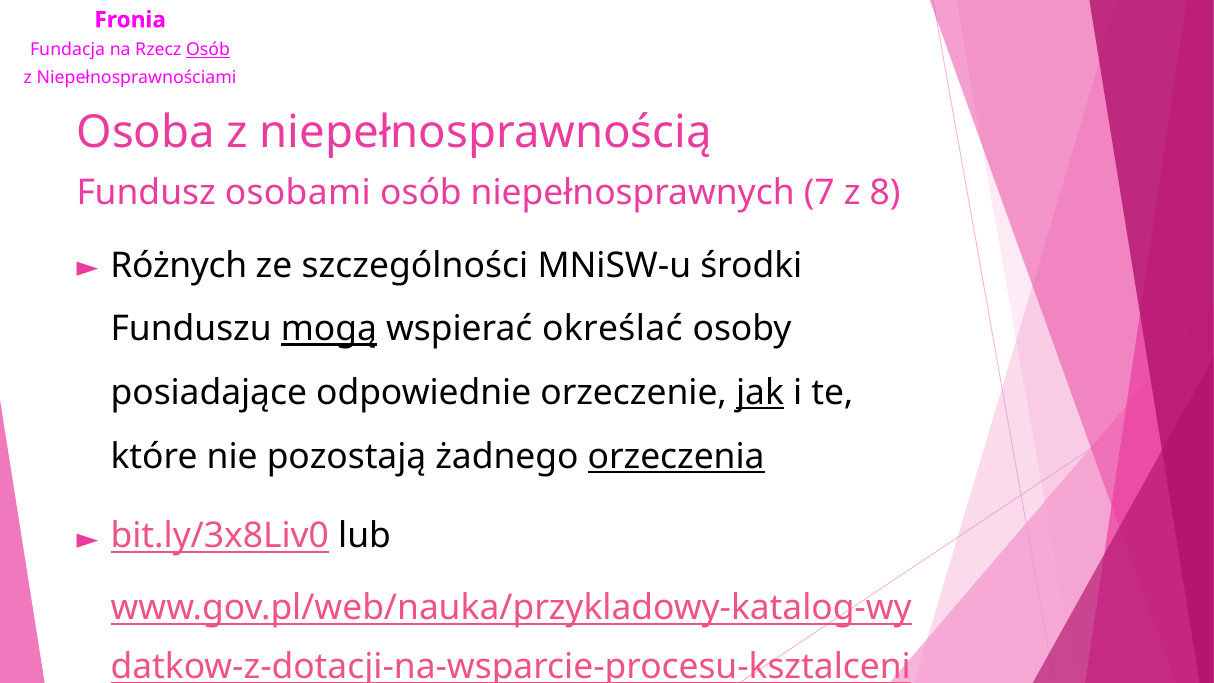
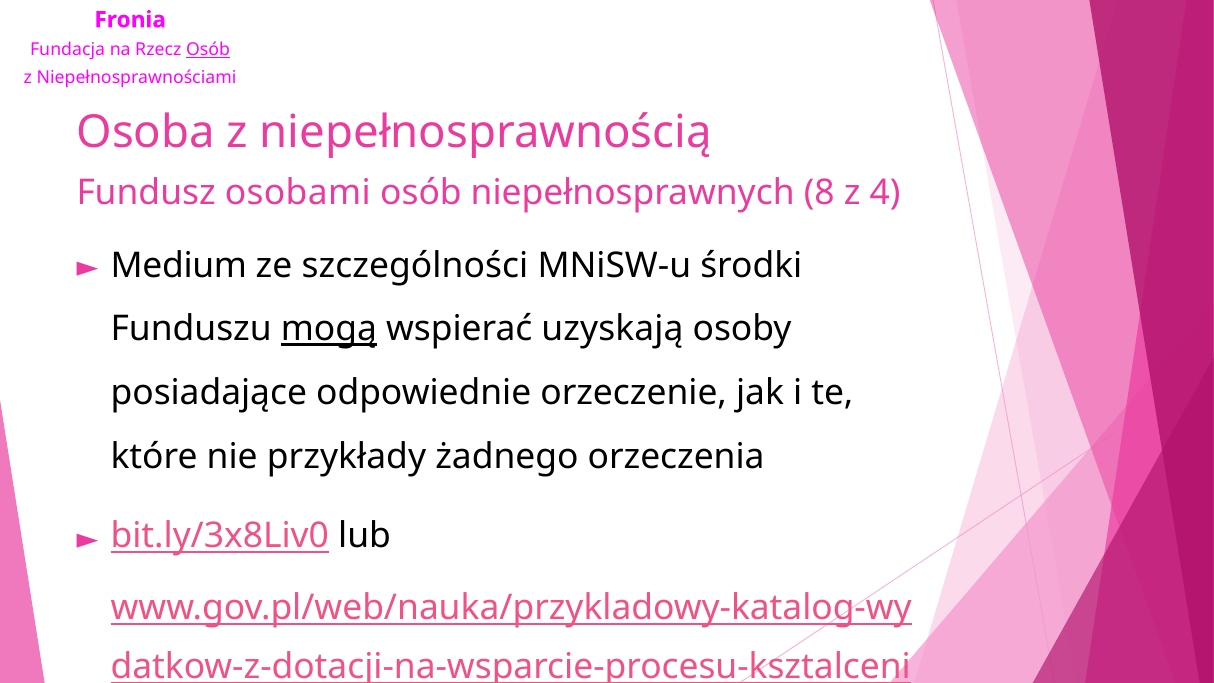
7: 7 -> 8 (819, 193)
8: 8 -> 4 (885, 193)
Różnych: Różnych -> Medium (179, 266)
określać: określać -> uzyskają (612, 329)
jak underline: present -> none (760, 393)
pozostają: pozostają -> przykłady (346, 456)
orzeczenia underline: present -> none (676, 456)
